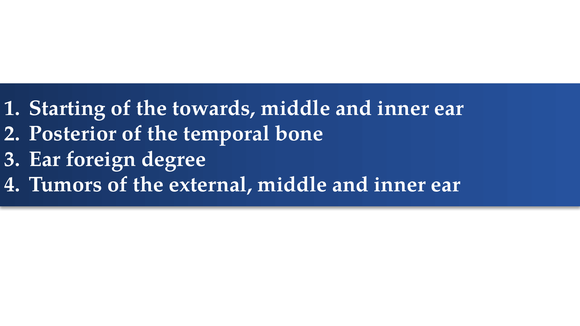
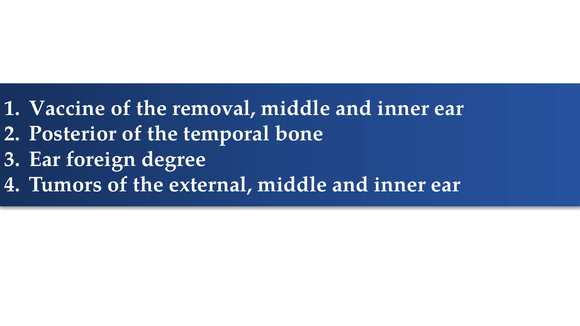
Starting: Starting -> Vaccine (67, 108)
towards: towards -> removal (214, 108)
